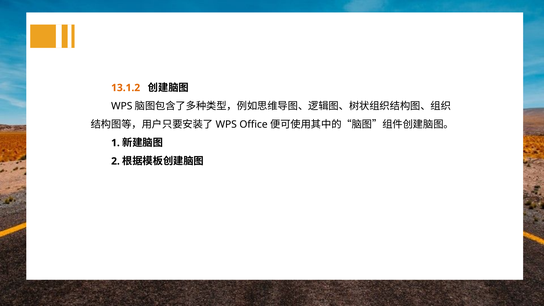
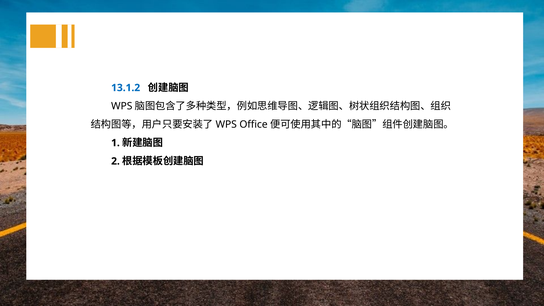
13.1.2 colour: orange -> blue (126, 88)
